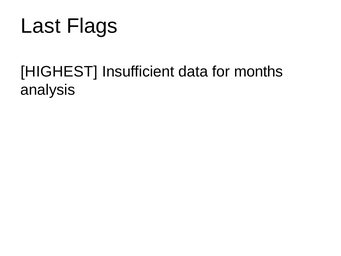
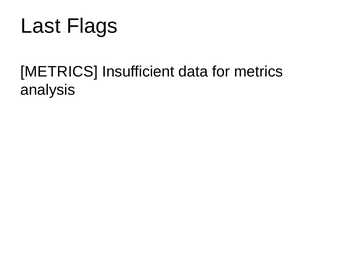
HIGHEST: HIGHEST -> METRICS (59, 72)
for months: months -> metrics (258, 72)
